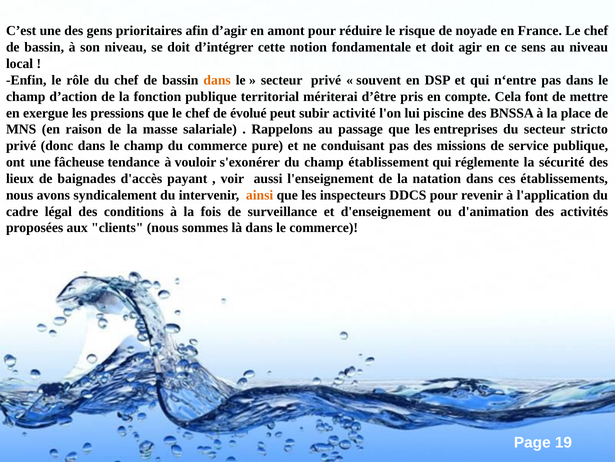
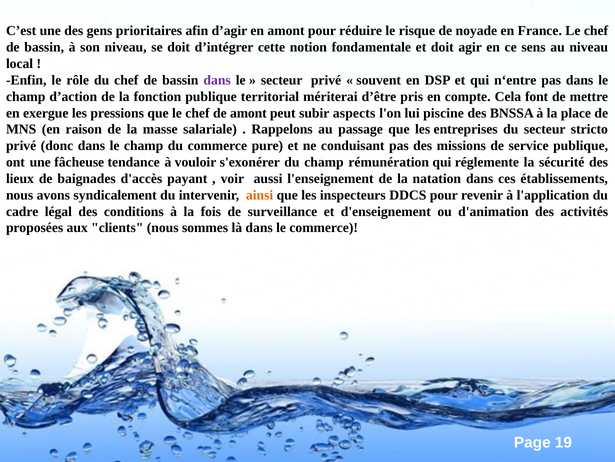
dans colour: orange -> purple (217, 80)
de évolué: évolué -> amont (248, 113)
activité: activité -> aspects (354, 113)
établissement: établissement -> rémunération (389, 162)
